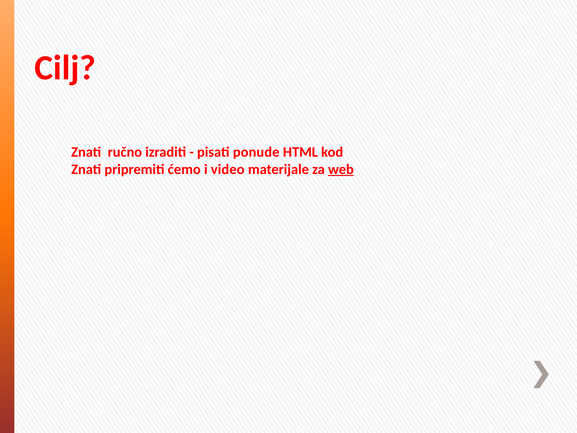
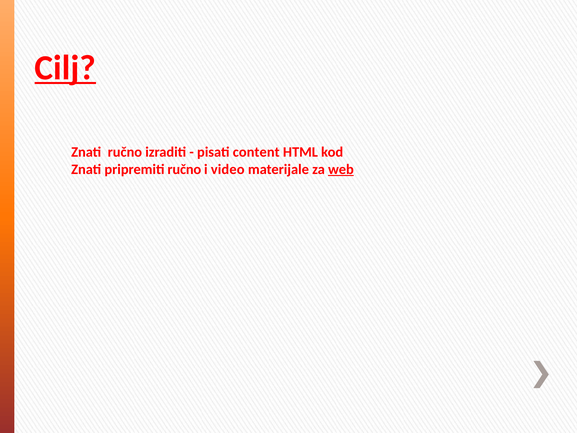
Cilj underline: none -> present (65, 68)
ponude: ponude -> content (256, 152)
pripremiti ćemo: ćemo -> ručno (184, 169)
